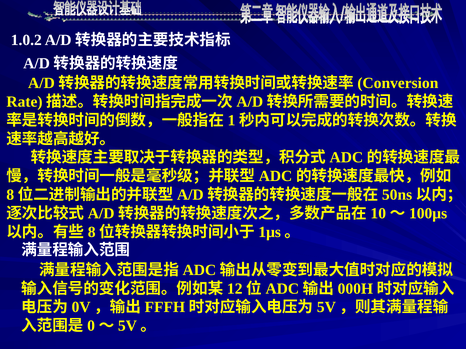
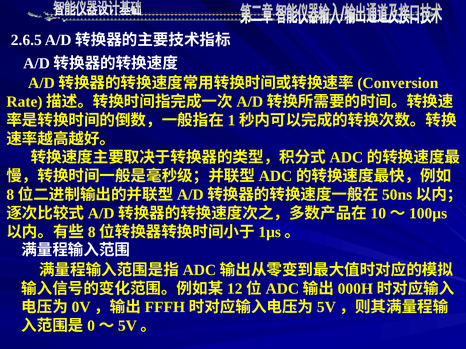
1.0.2: 1.0.2 -> 2.6.5 (26, 40)
